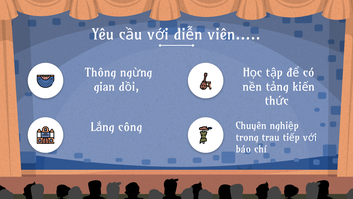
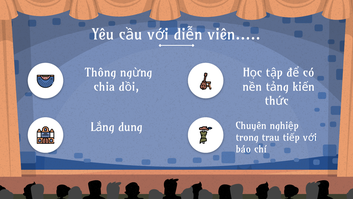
gian: gian -> chia (104, 87)
công: công -> dung (130, 127)
